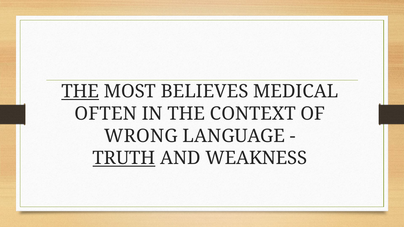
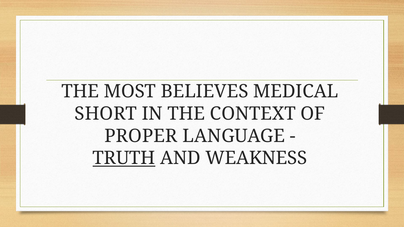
THE underline: present -> none (80, 92)
OFTEN: OFTEN -> SHORT (106, 114)
WRONG: WRONG -> PROPER (141, 136)
